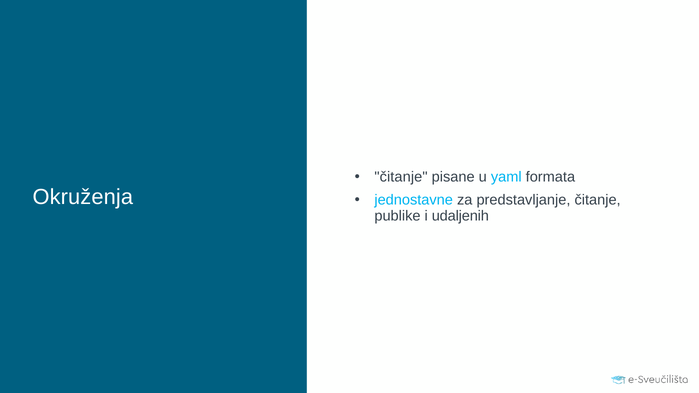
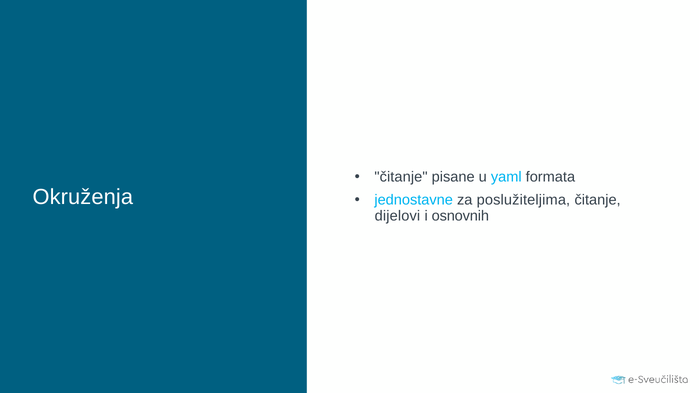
predstavljanje: predstavljanje -> poslužiteljima (523, 200)
publike: publike -> dijelovi (397, 216)
udaljenih: udaljenih -> osnovnih (460, 216)
